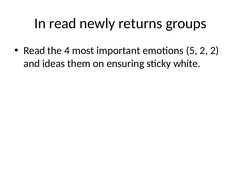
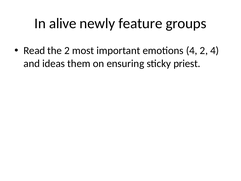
In read: read -> alive (63, 23)
returns: returns -> feature (140, 23)
the 4: 4 -> 2 (67, 51)
emotions 5: 5 -> 4 (192, 51)
2 2: 2 -> 4 (215, 51)
white: white -> priest (187, 63)
